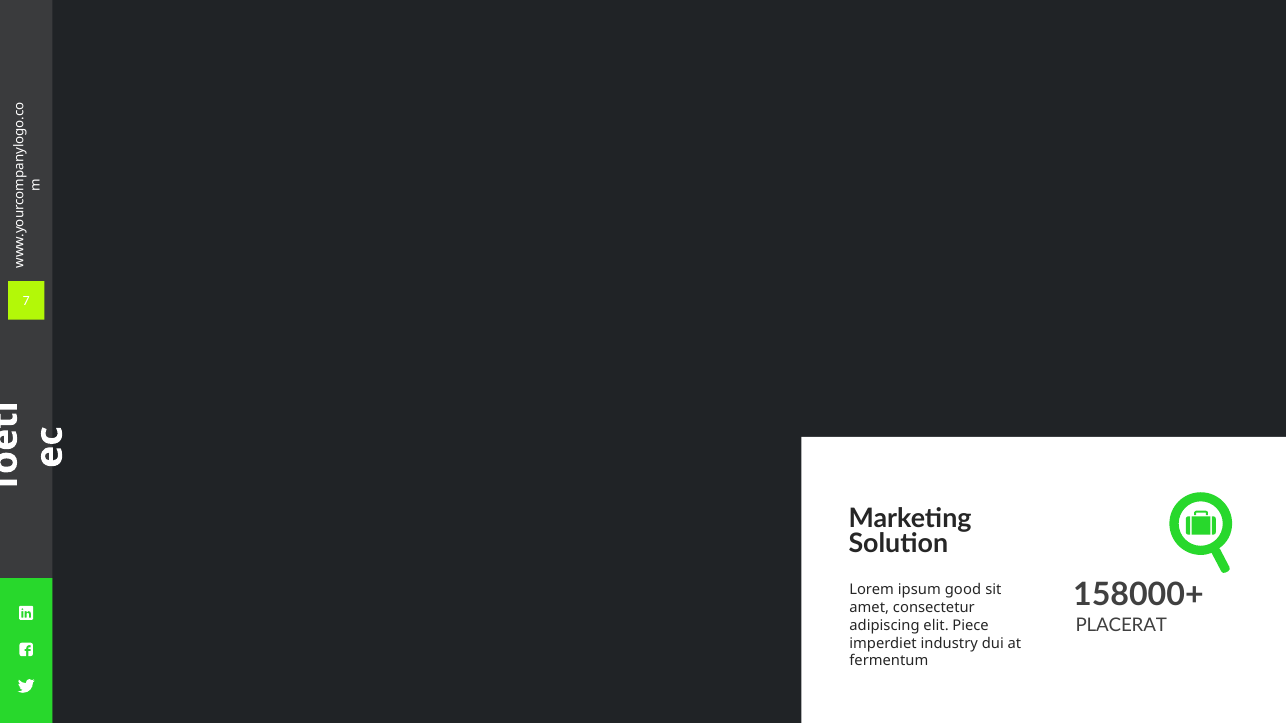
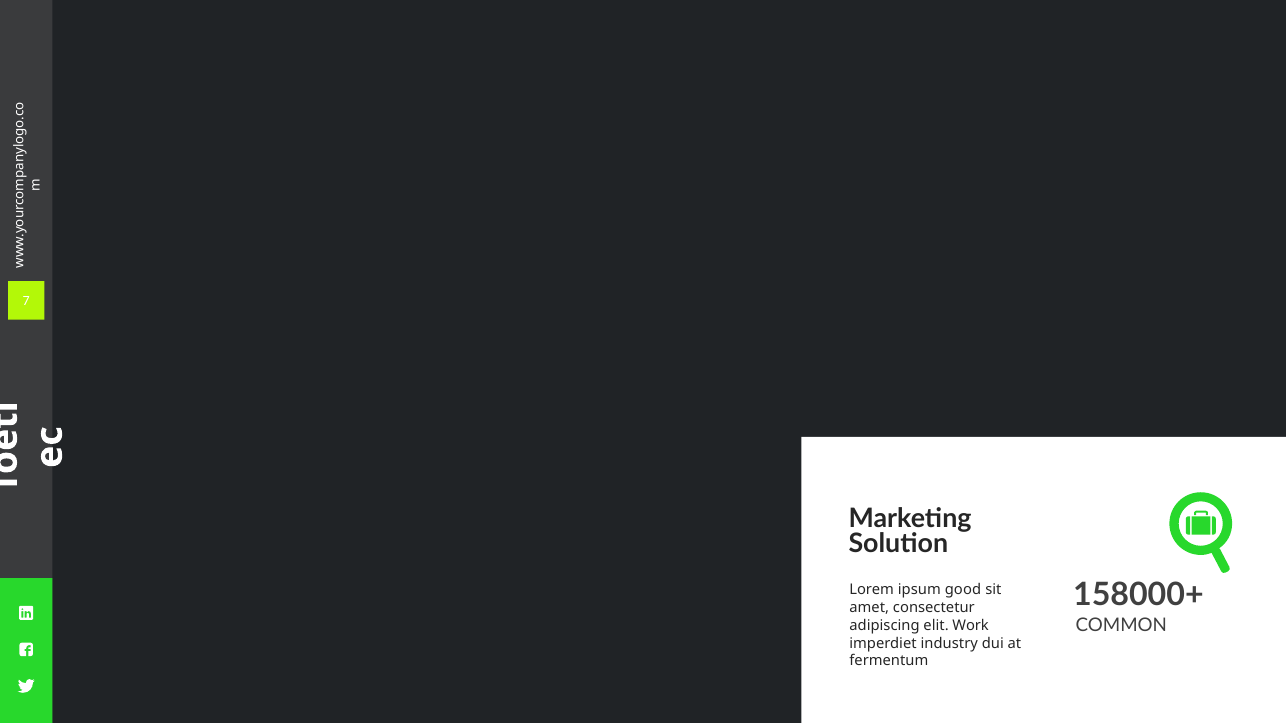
PLACERAT: PLACERAT -> COMMON (1121, 625)
Piece: Piece -> Work (971, 626)
